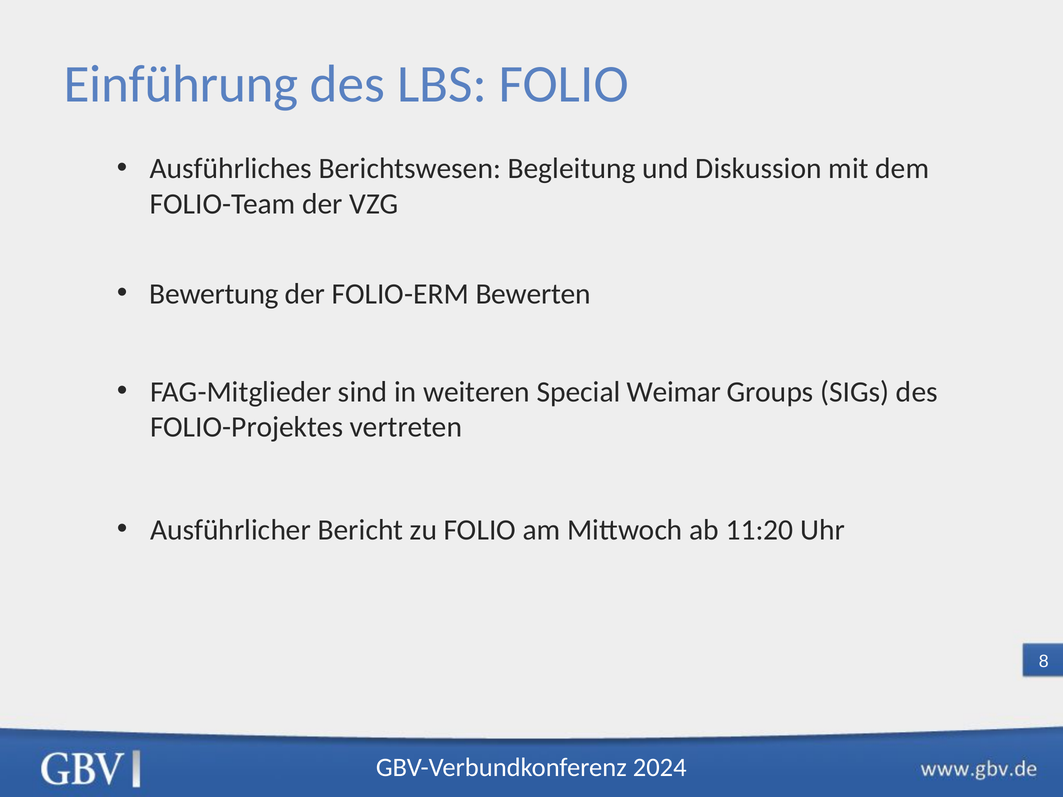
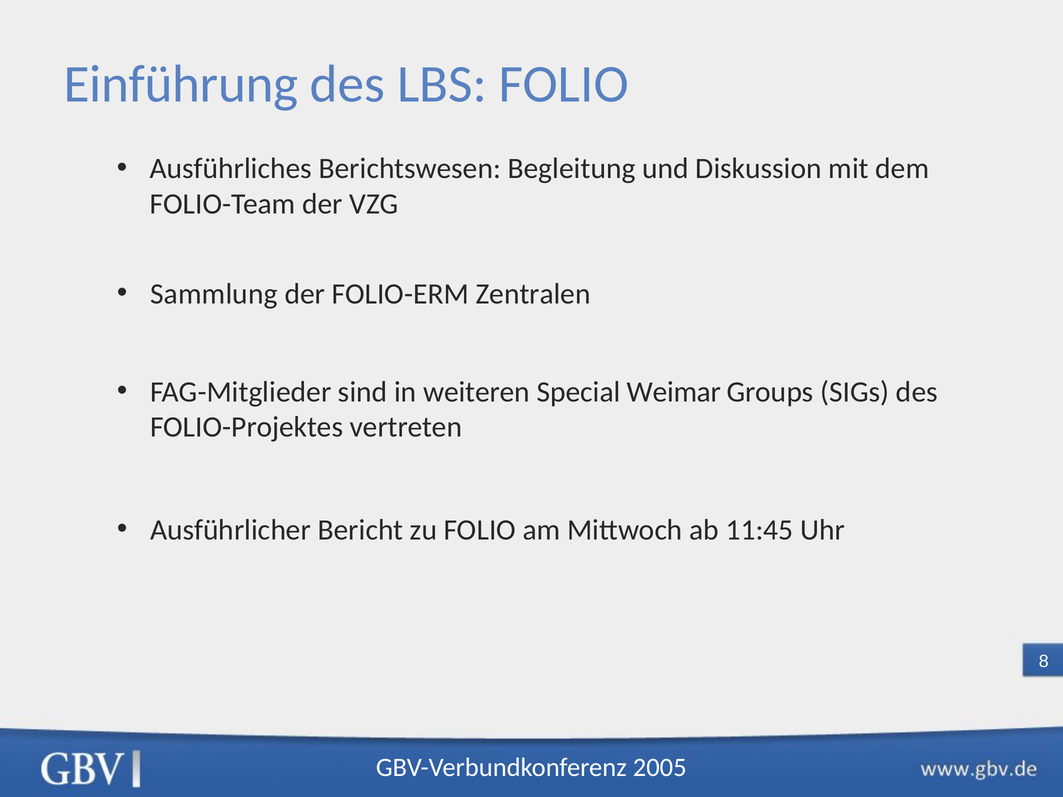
Bewertung: Bewertung -> Sammlung (214, 294)
Bewerten: Bewerten -> Zentralen (533, 294)
11:20: 11:20 -> 11:45 (760, 530)
2024: 2024 -> 2005 (660, 768)
